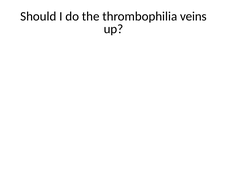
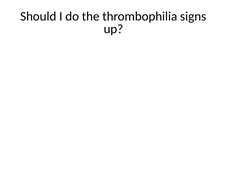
veins: veins -> signs (193, 16)
